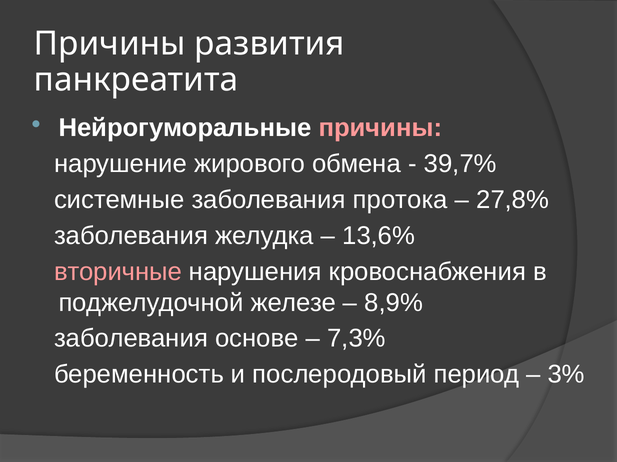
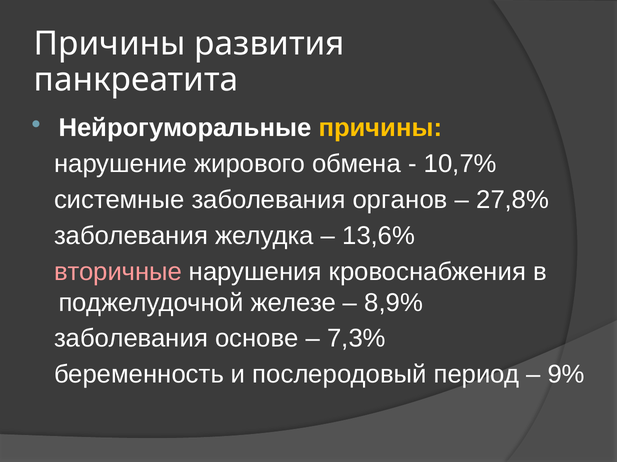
причины colour: pink -> yellow (380, 128)
39,7%: 39,7% -> 10,7% (460, 164)
протока: протока -> органов (400, 200)
3%: 3% -> 9% (566, 375)
